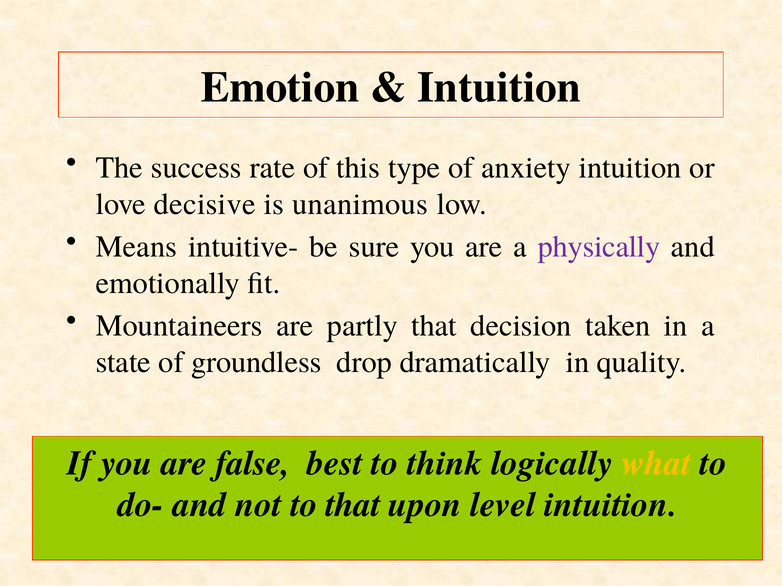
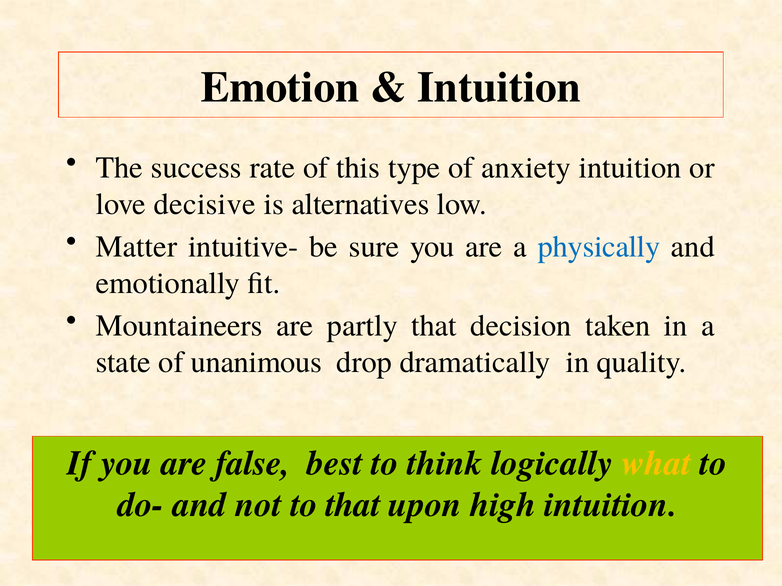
unanimous: unanimous -> alternatives (361, 204)
Means: Means -> Matter (136, 247)
physically colour: purple -> blue (599, 247)
groundless: groundless -> unanimous (256, 362)
level: level -> high (503, 505)
